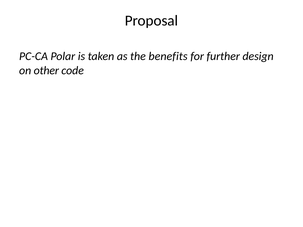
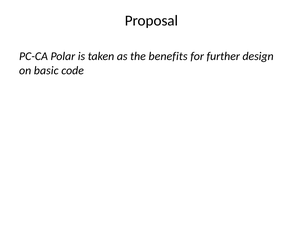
other: other -> basic (46, 71)
